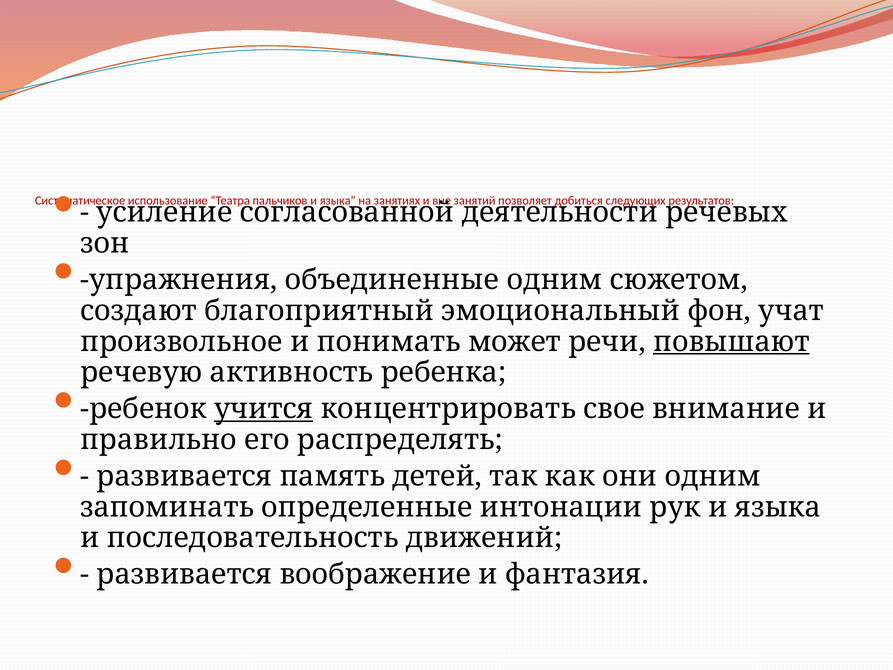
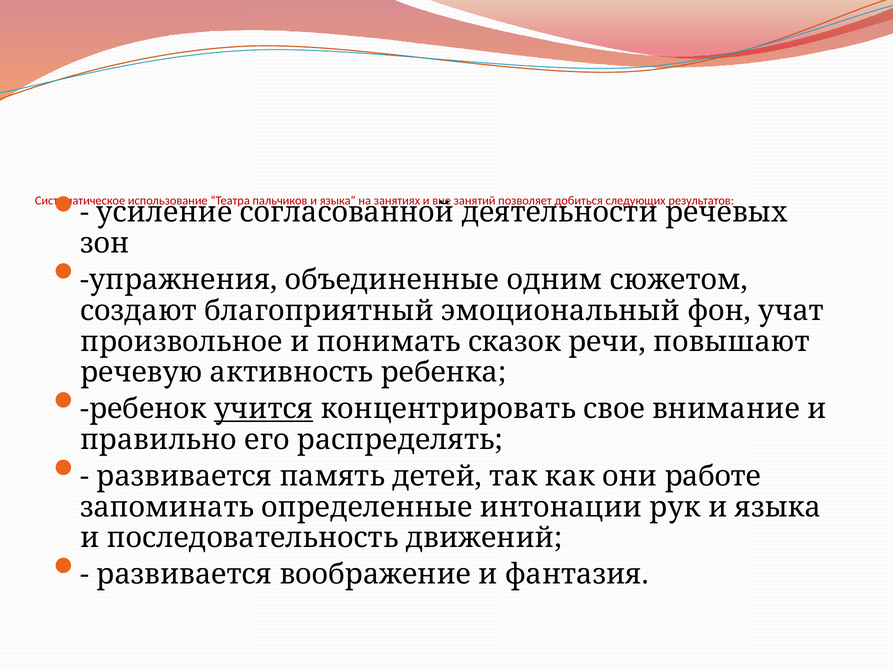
может: может -> сказок (514, 341)
повышают underline: present -> none (731, 341)
они одним: одним -> работе (713, 476)
